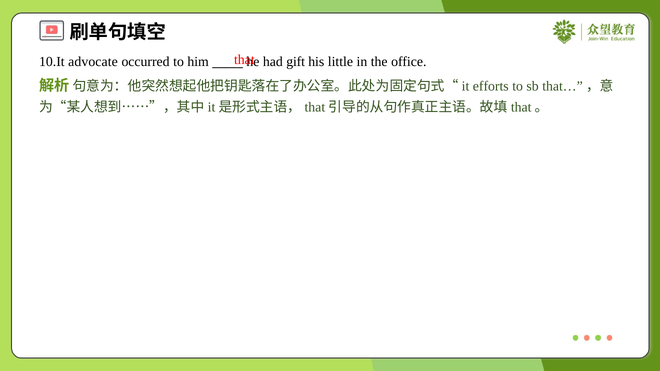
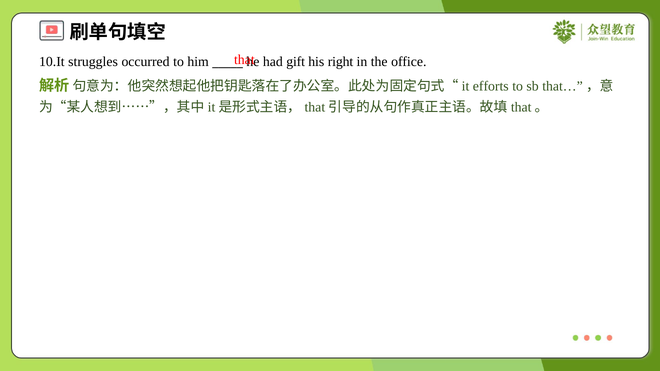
advocate: advocate -> struggles (93, 62)
little: little -> right (340, 62)
